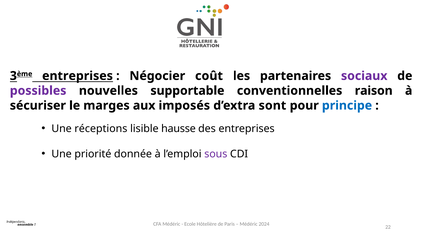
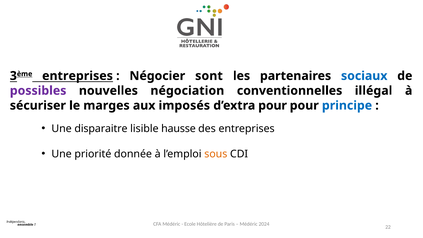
coût: coût -> sont (209, 76)
sociaux colour: purple -> blue (364, 76)
supportable: supportable -> négociation (187, 91)
raison: raison -> illégal (374, 91)
d’extra sont: sont -> pour (273, 105)
réceptions: réceptions -> disparaitre (101, 129)
sous colour: purple -> orange (216, 154)
